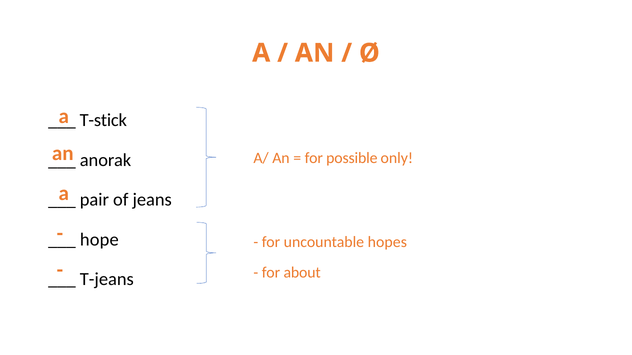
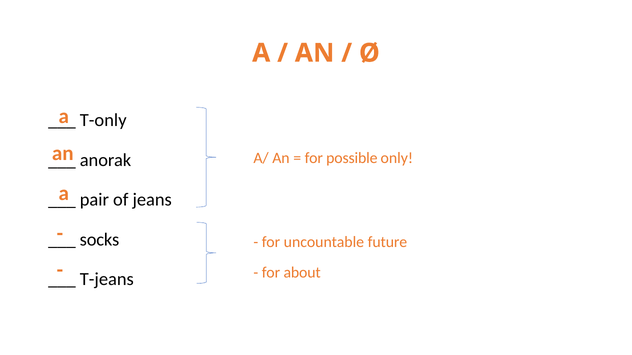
T-stick: T-stick -> T-only (103, 120)
hope: hope -> socks (100, 240)
hopes: hopes -> future (387, 242)
